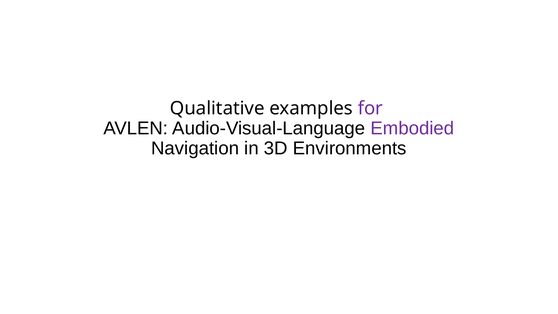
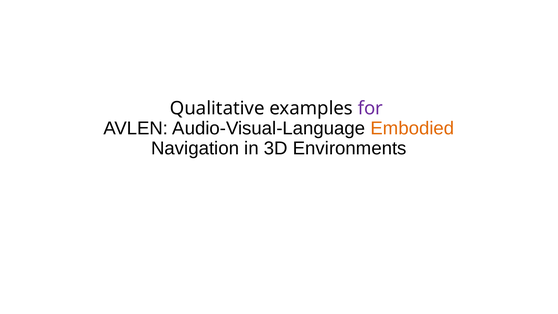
Embodied colour: purple -> orange (412, 128)
